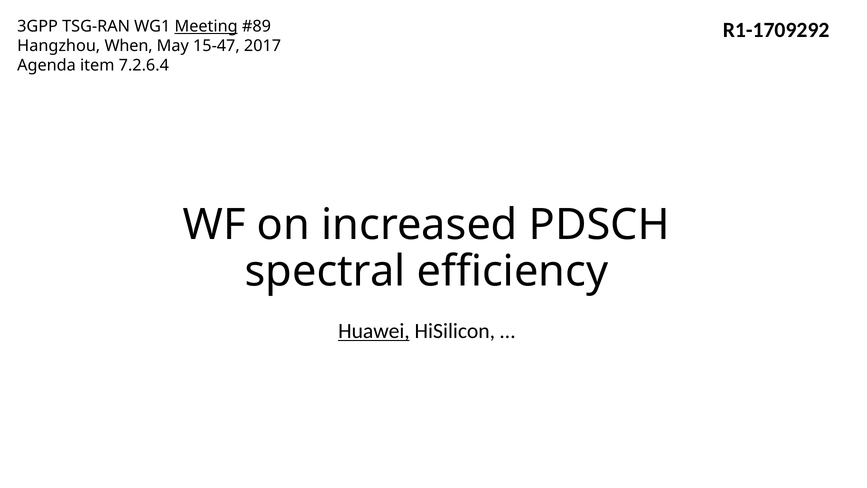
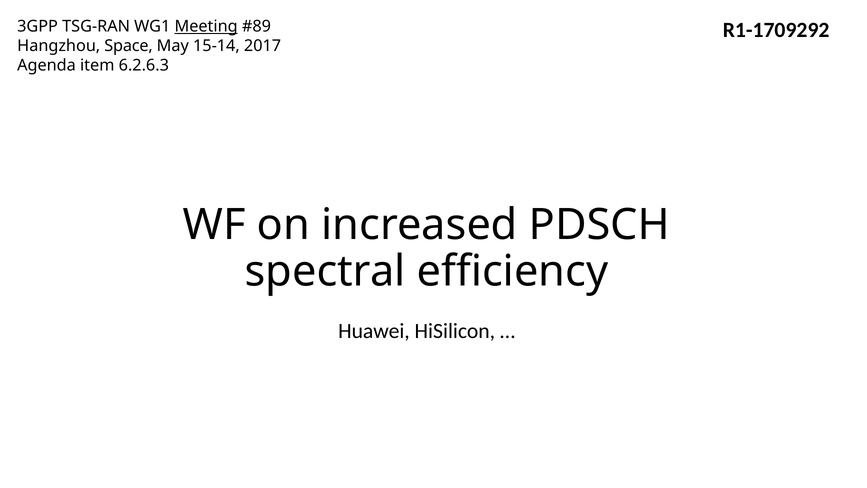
When: When -> Space (129, 46)
15-47: 15-47 -> 15-14 (216, 46)
7.2.6.4: 7.2.6.4 -> 6.2.6.3 (144, 65)
Huawei underline: present -> none (374, 331)
